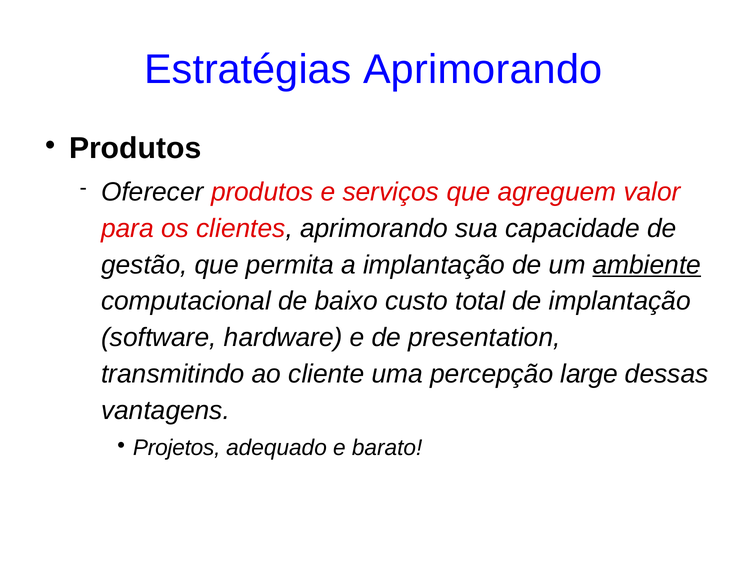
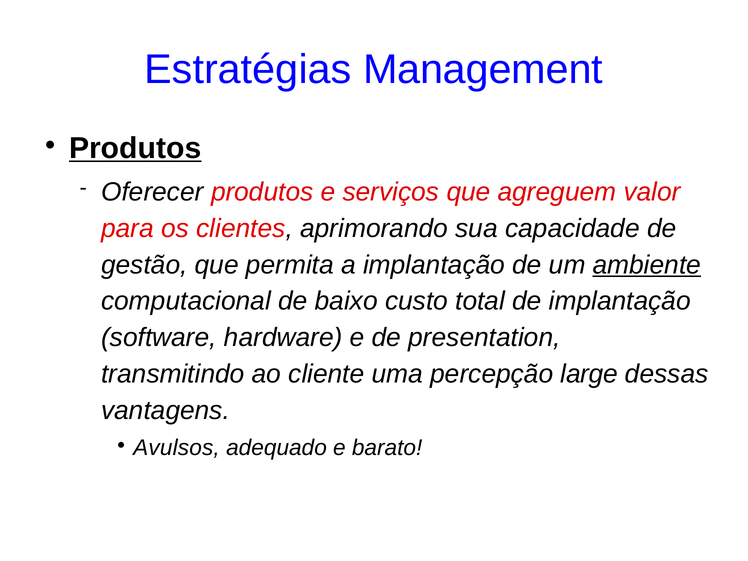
Estratégias Aprimorando: Aprimorando -> Management (483, 69)
Produtos underline: none -> present (135, 148)
Projetos: Projetos -> Avulsos (177, 448)
